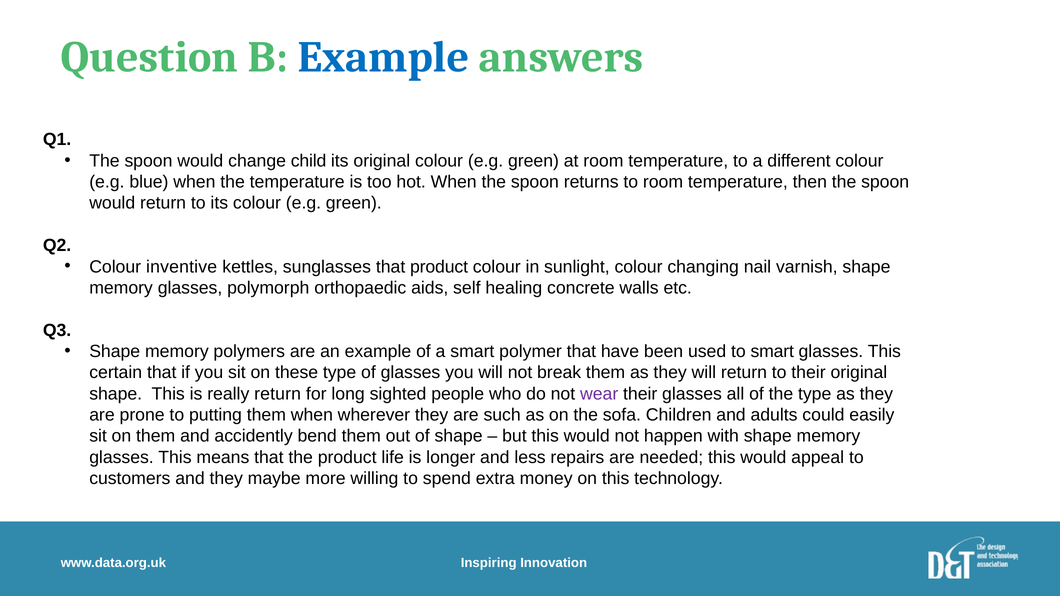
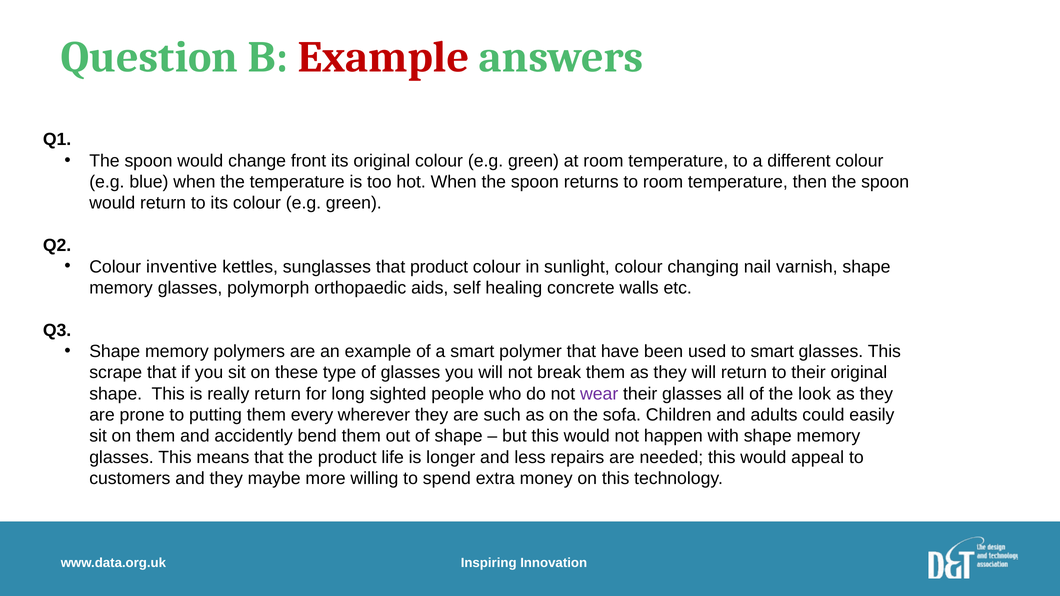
Example colour: blue -> red (383, 57)
child: child -> front (309, 161)
certain: certain -> scrape (116, 373)
the type: type -> look (815, 394)
them when: when -> every (312, 415)
